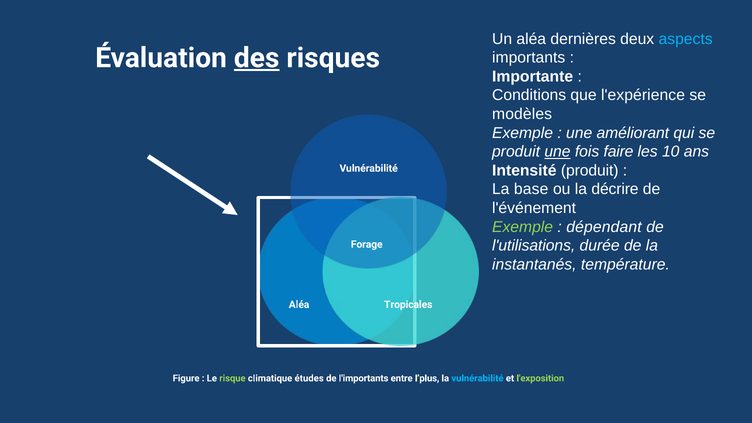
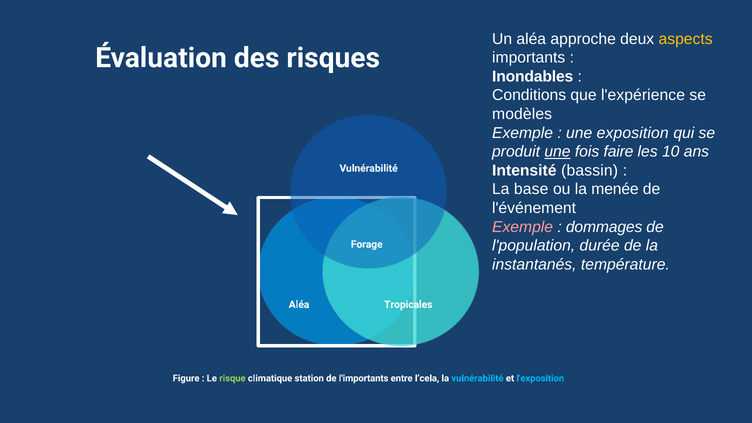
dernières: dernières -> approche (583, 39)
aspects colour: light blue -> yellow (686, 39)
des underline: present -> none (257, 58)
Importante: Importante -> Inondables (533, 76)
améliorant: améliorant -> exposition (633, 133)
Intensité produit: produit -> bassin (590, 170)
décrire: décrire -> menée (615, 189)
Exemple colour: light green -> pink (523, 227)
dépendant: dépendant -> dommages (604, 227)
l'utilisations: l'utilisations -> l'population (534, 246)
études: études -> station (309, 378)
l’plus: l’plus -> l’cela (427, 378)
l'exposition colour: light green -> light blue (540, 378)
